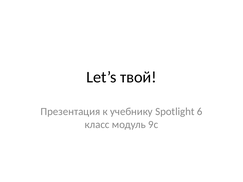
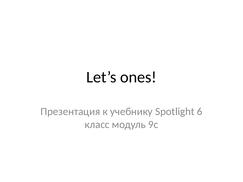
твой: твой -> ones (138, 77)
